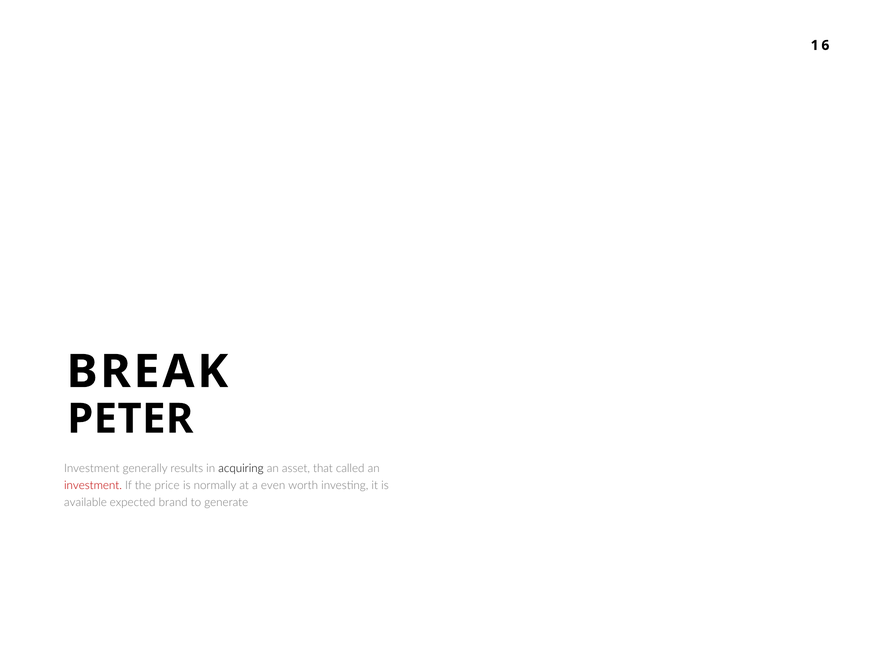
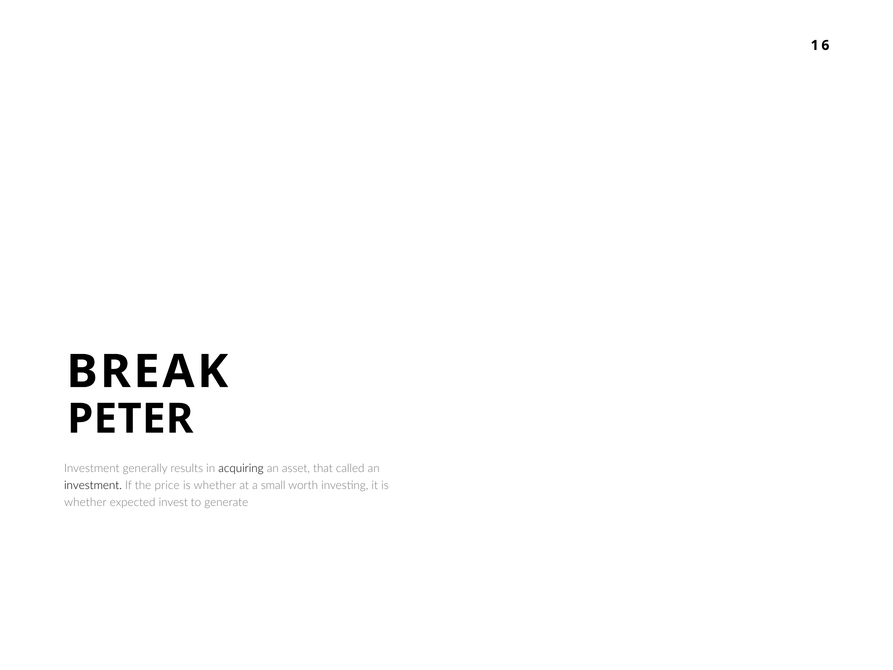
investment colour: red -> black (93, 485)
normally: normally -> whether (215, 485)
even: even -> small (273, 485)
available: available -> whether (85, 502)
brand: brand -> invest (173, 502)
